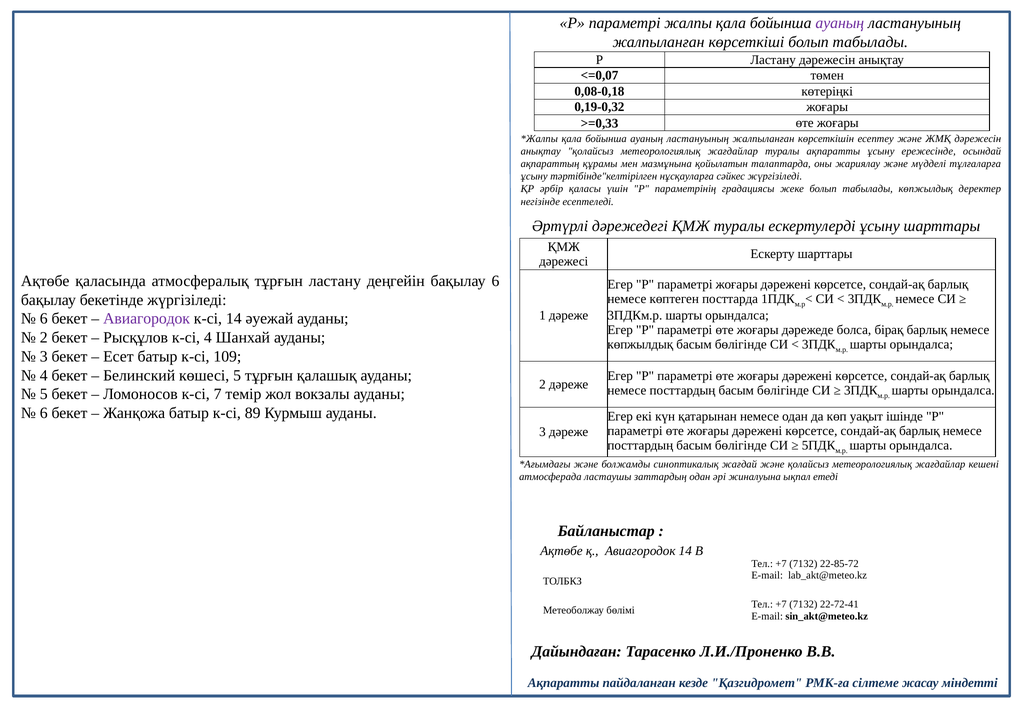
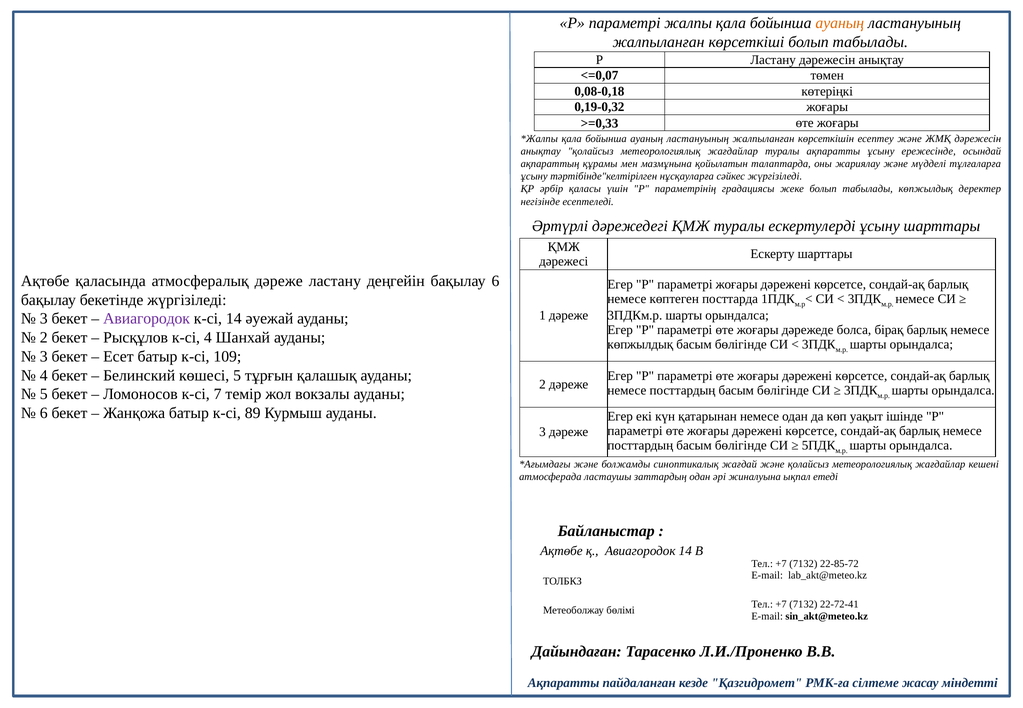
ауаның colour: purple -> orange (840, 23)
атмосфералық тұрғын: тұрғын -> дәреже (279, 281)
6: 6 -> 3 (44, 319)
